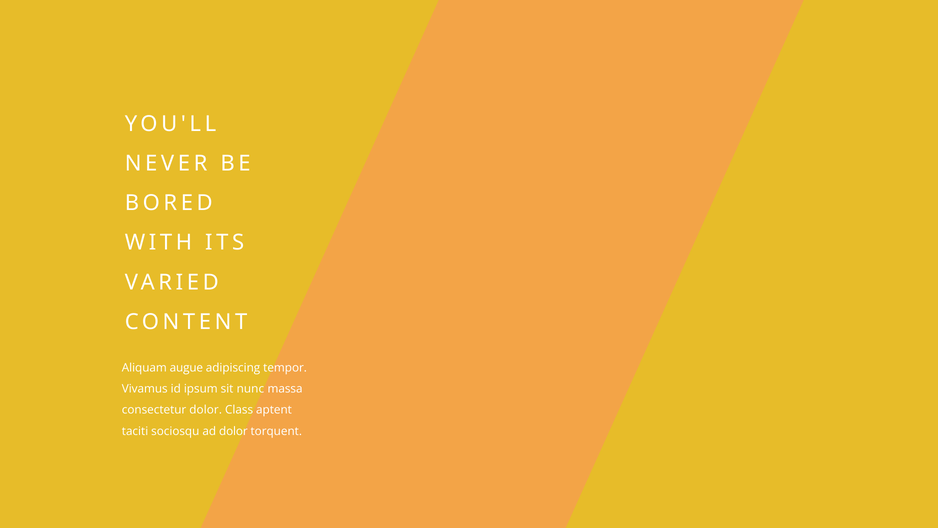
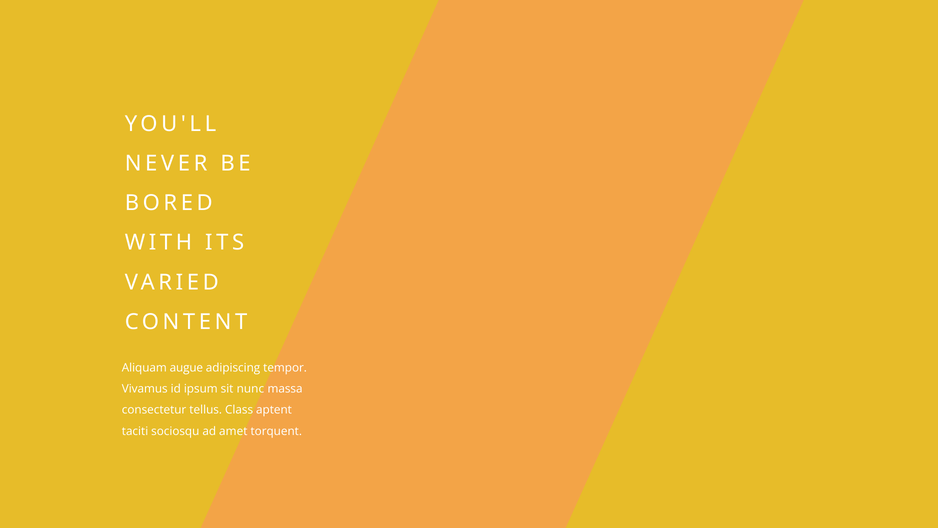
consectetur dolor: dolor -> tellus (206, 410)
ad dolor: dolor -> amet (233, 431)
